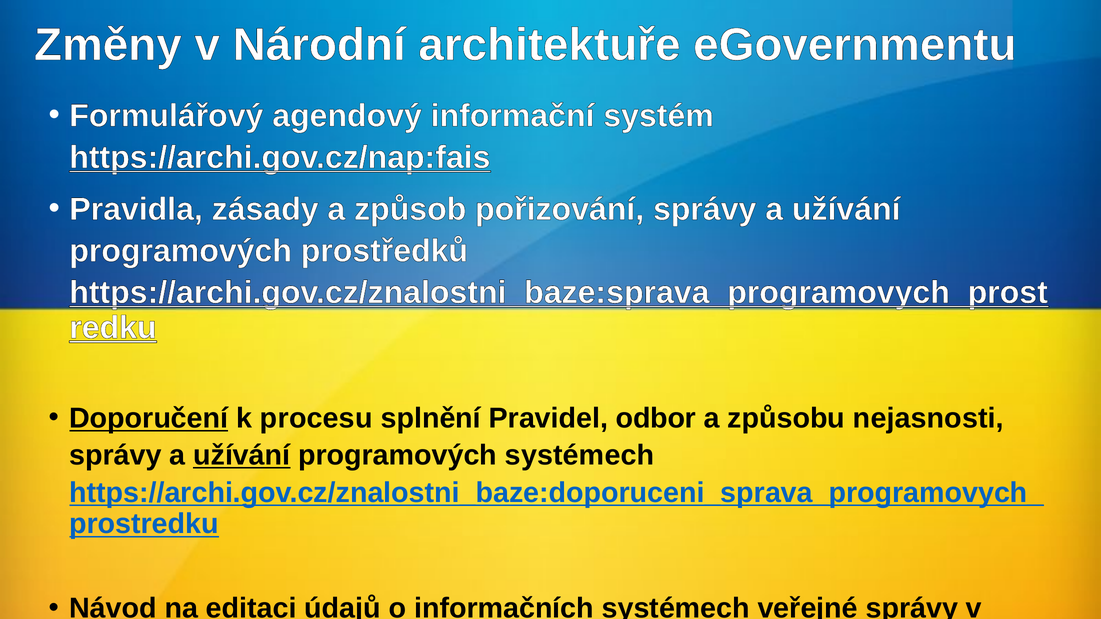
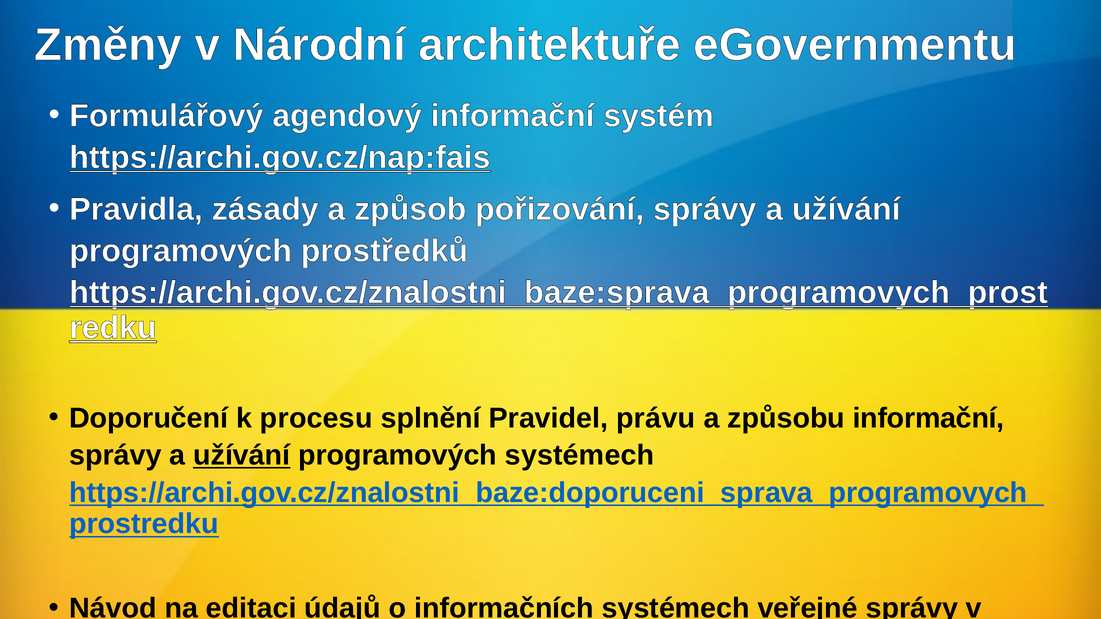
Doporučení underline: present -> none (149, 419)
odbor: odbor -> právu (656, 419)
způsobu nejasnosti: nejasnosti -> informační (929, 419)
